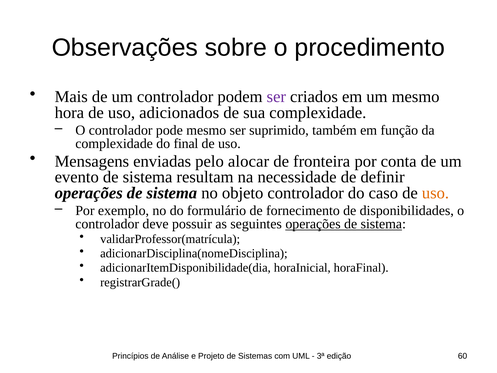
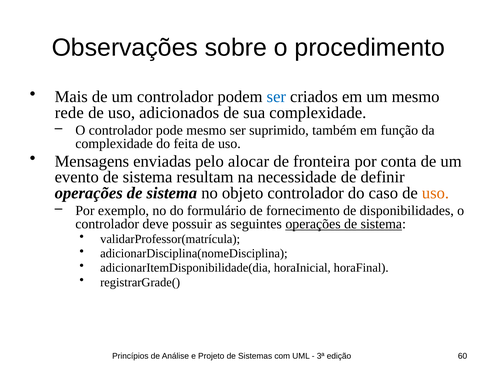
ser colour: purple -> blue (276, 97)
hora: hora -> rede (69, 113)
final: final -> feita (186, 143)
